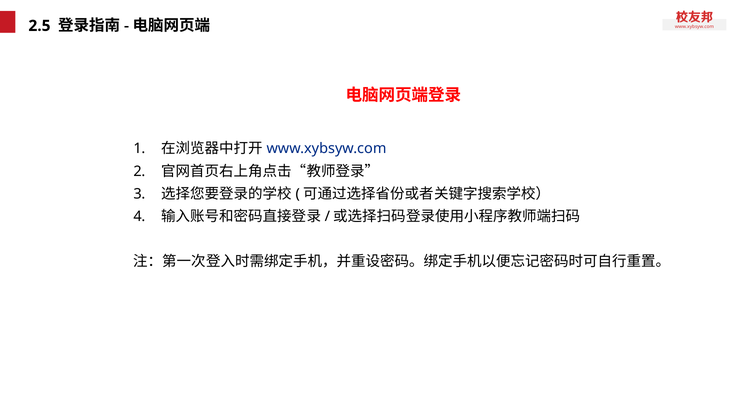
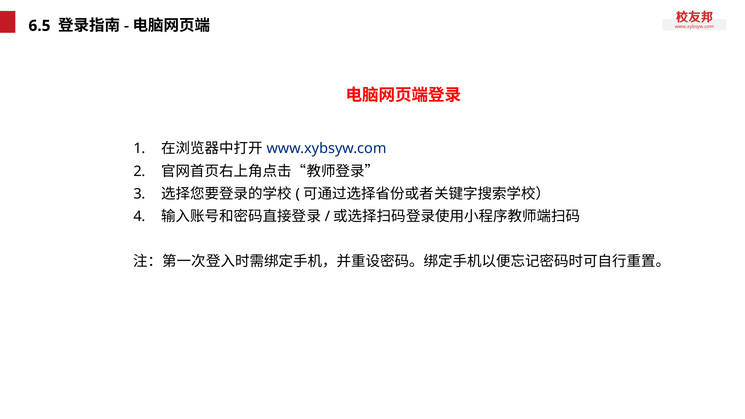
2.5: 2.5 -> 6.5 (39, 26)
